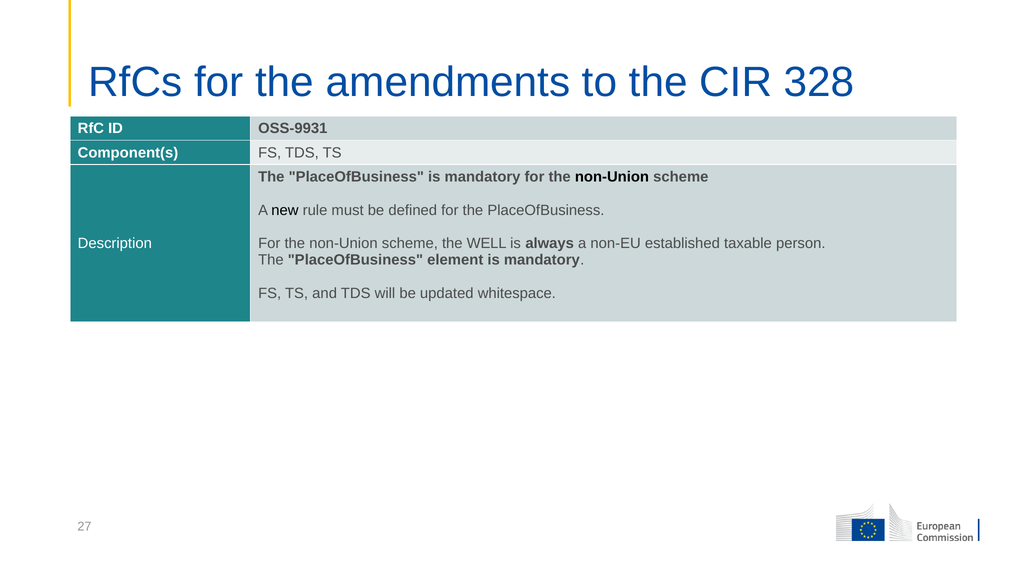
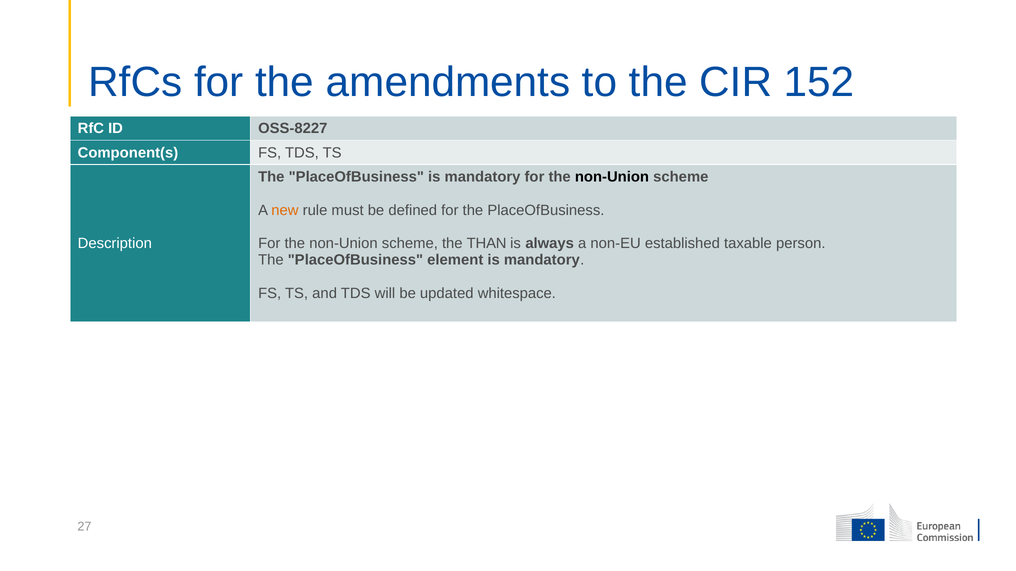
328: 328 -> 152 (819, 82)
OSS-9931: OSS-9931 -> OSS-8227 (293, 128)
new colour: black -> orange (285, 210)
WELL: WELL -> THAN (487, 244)
